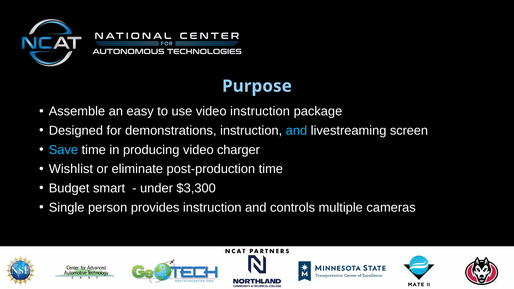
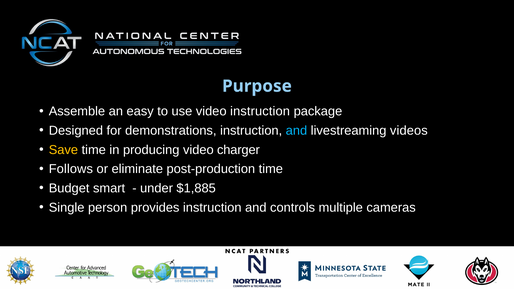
screen: screen -> videos (409, 131)
Save colour: light blue -> yellow (63, 150)
Wishlist: Wishlist -> Follows (71, 169)
$3,300: $3,300 -> $1,885 (196, 188)
